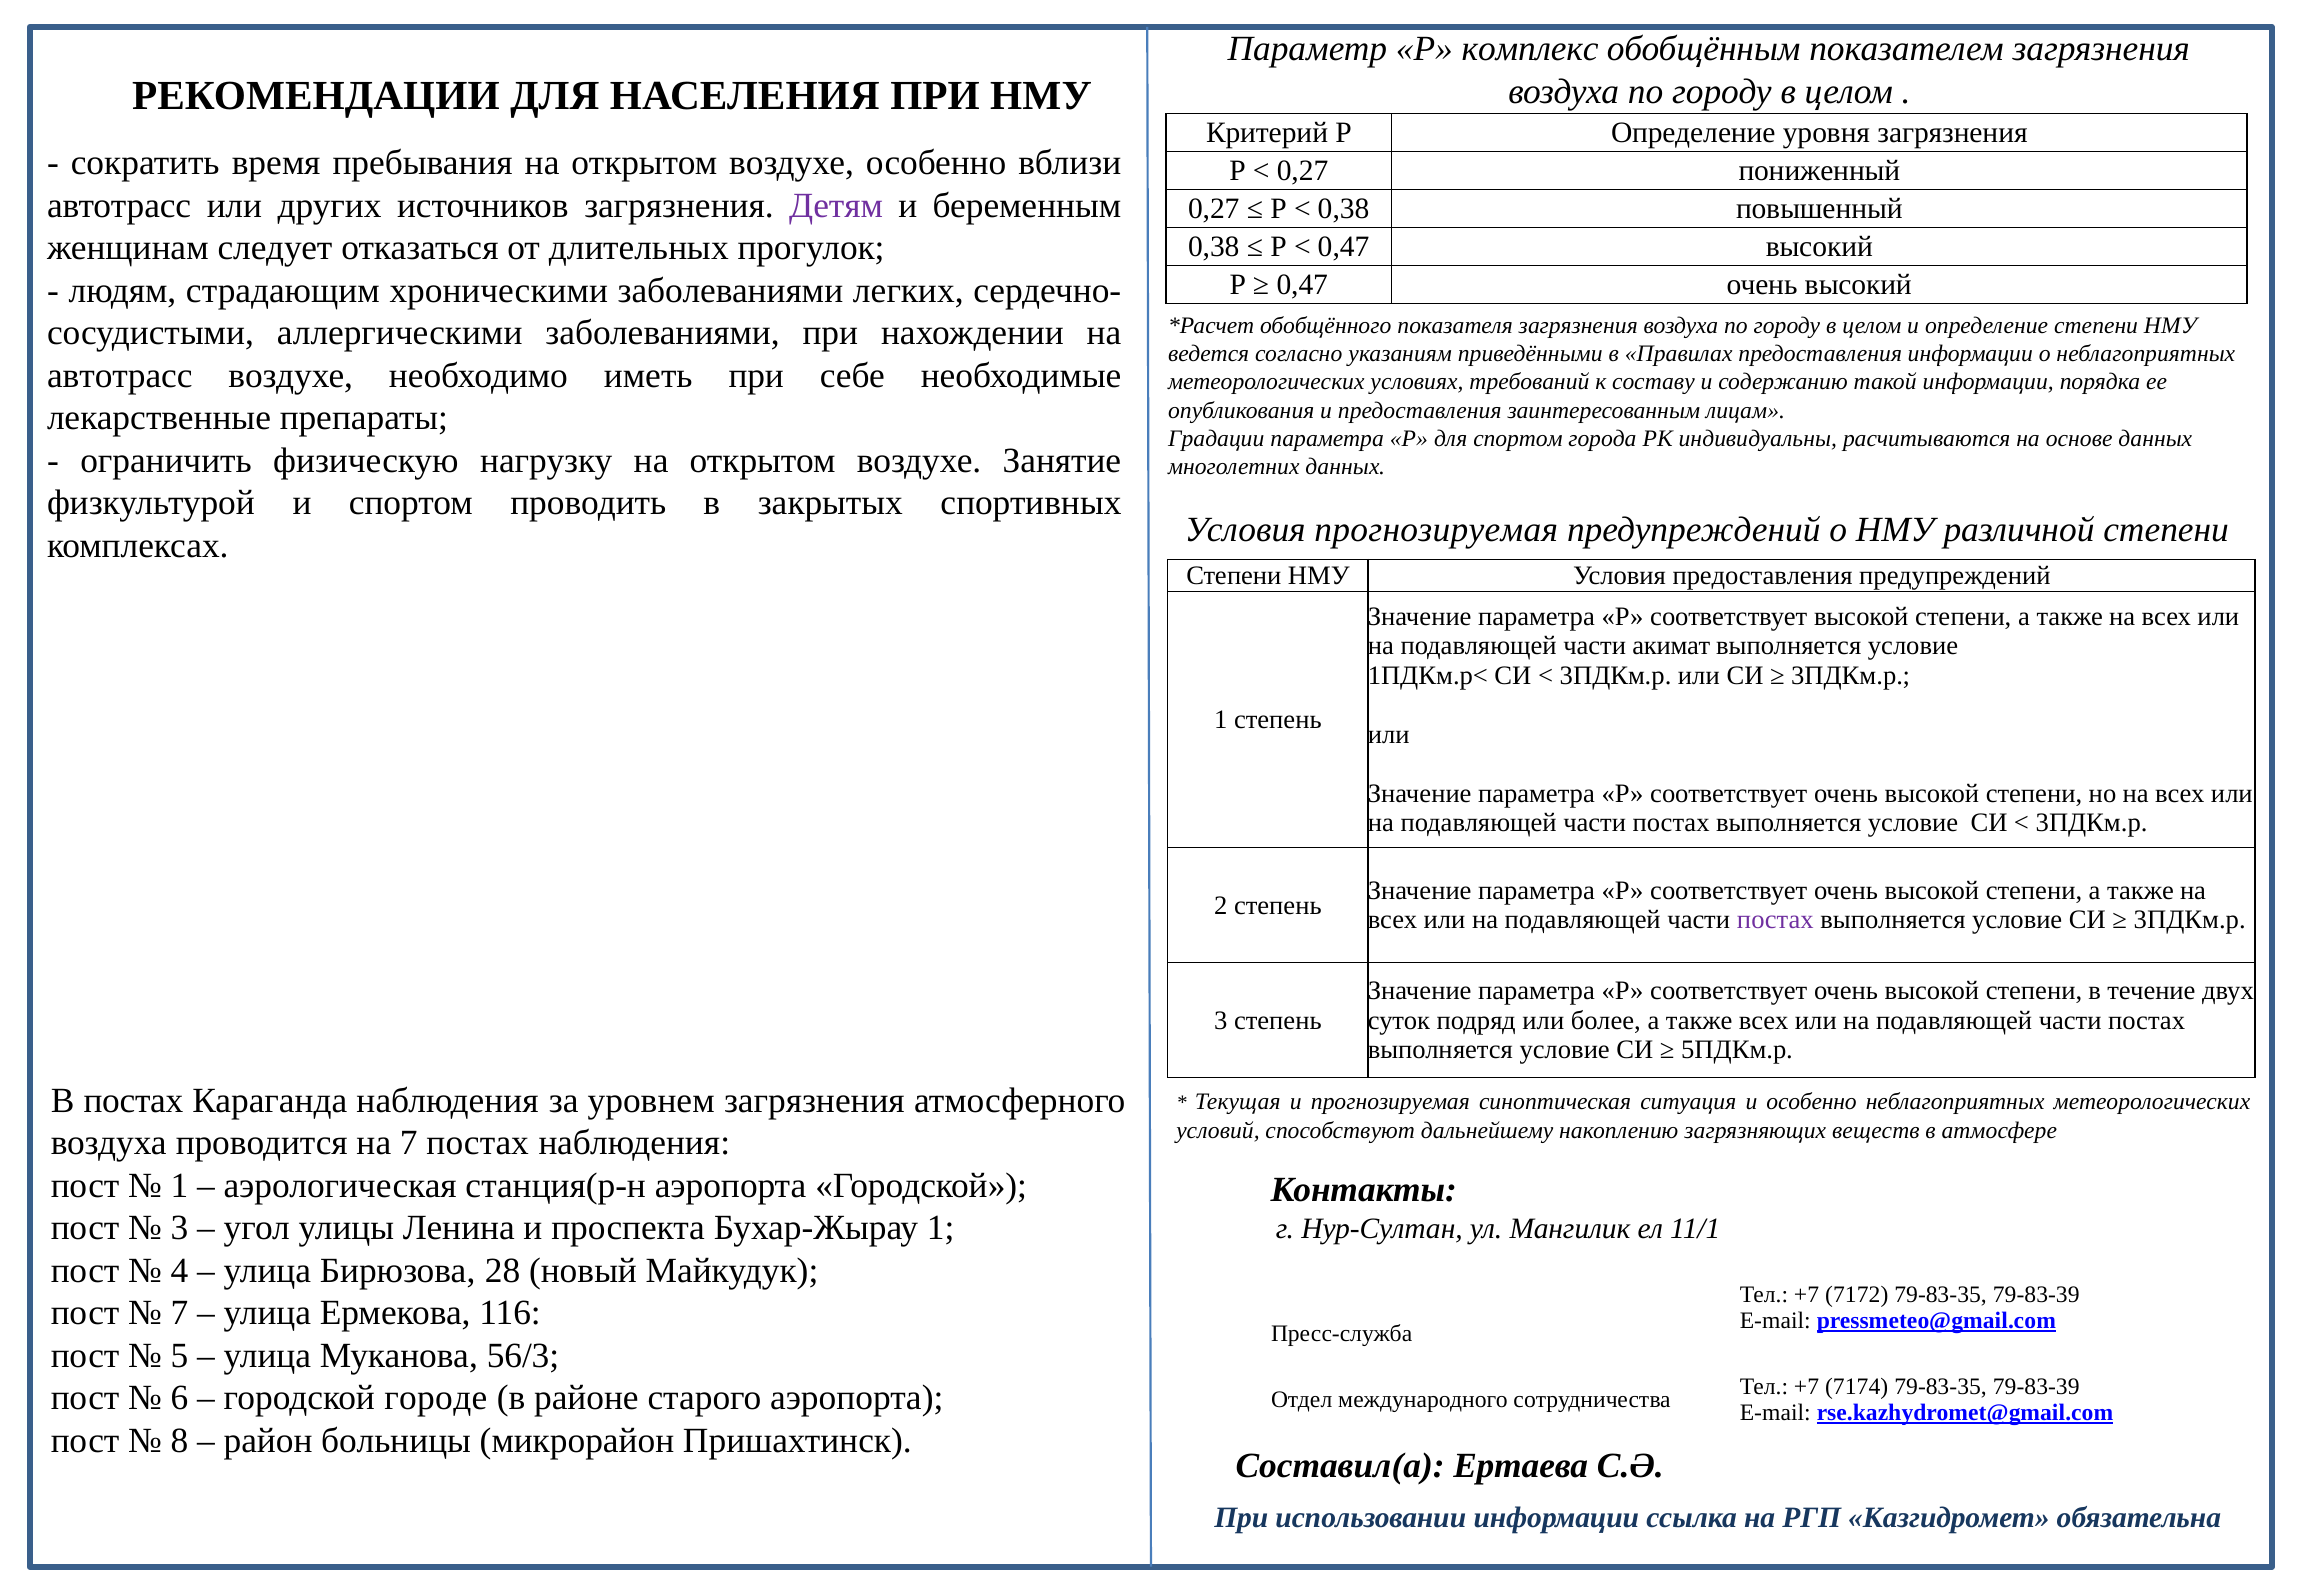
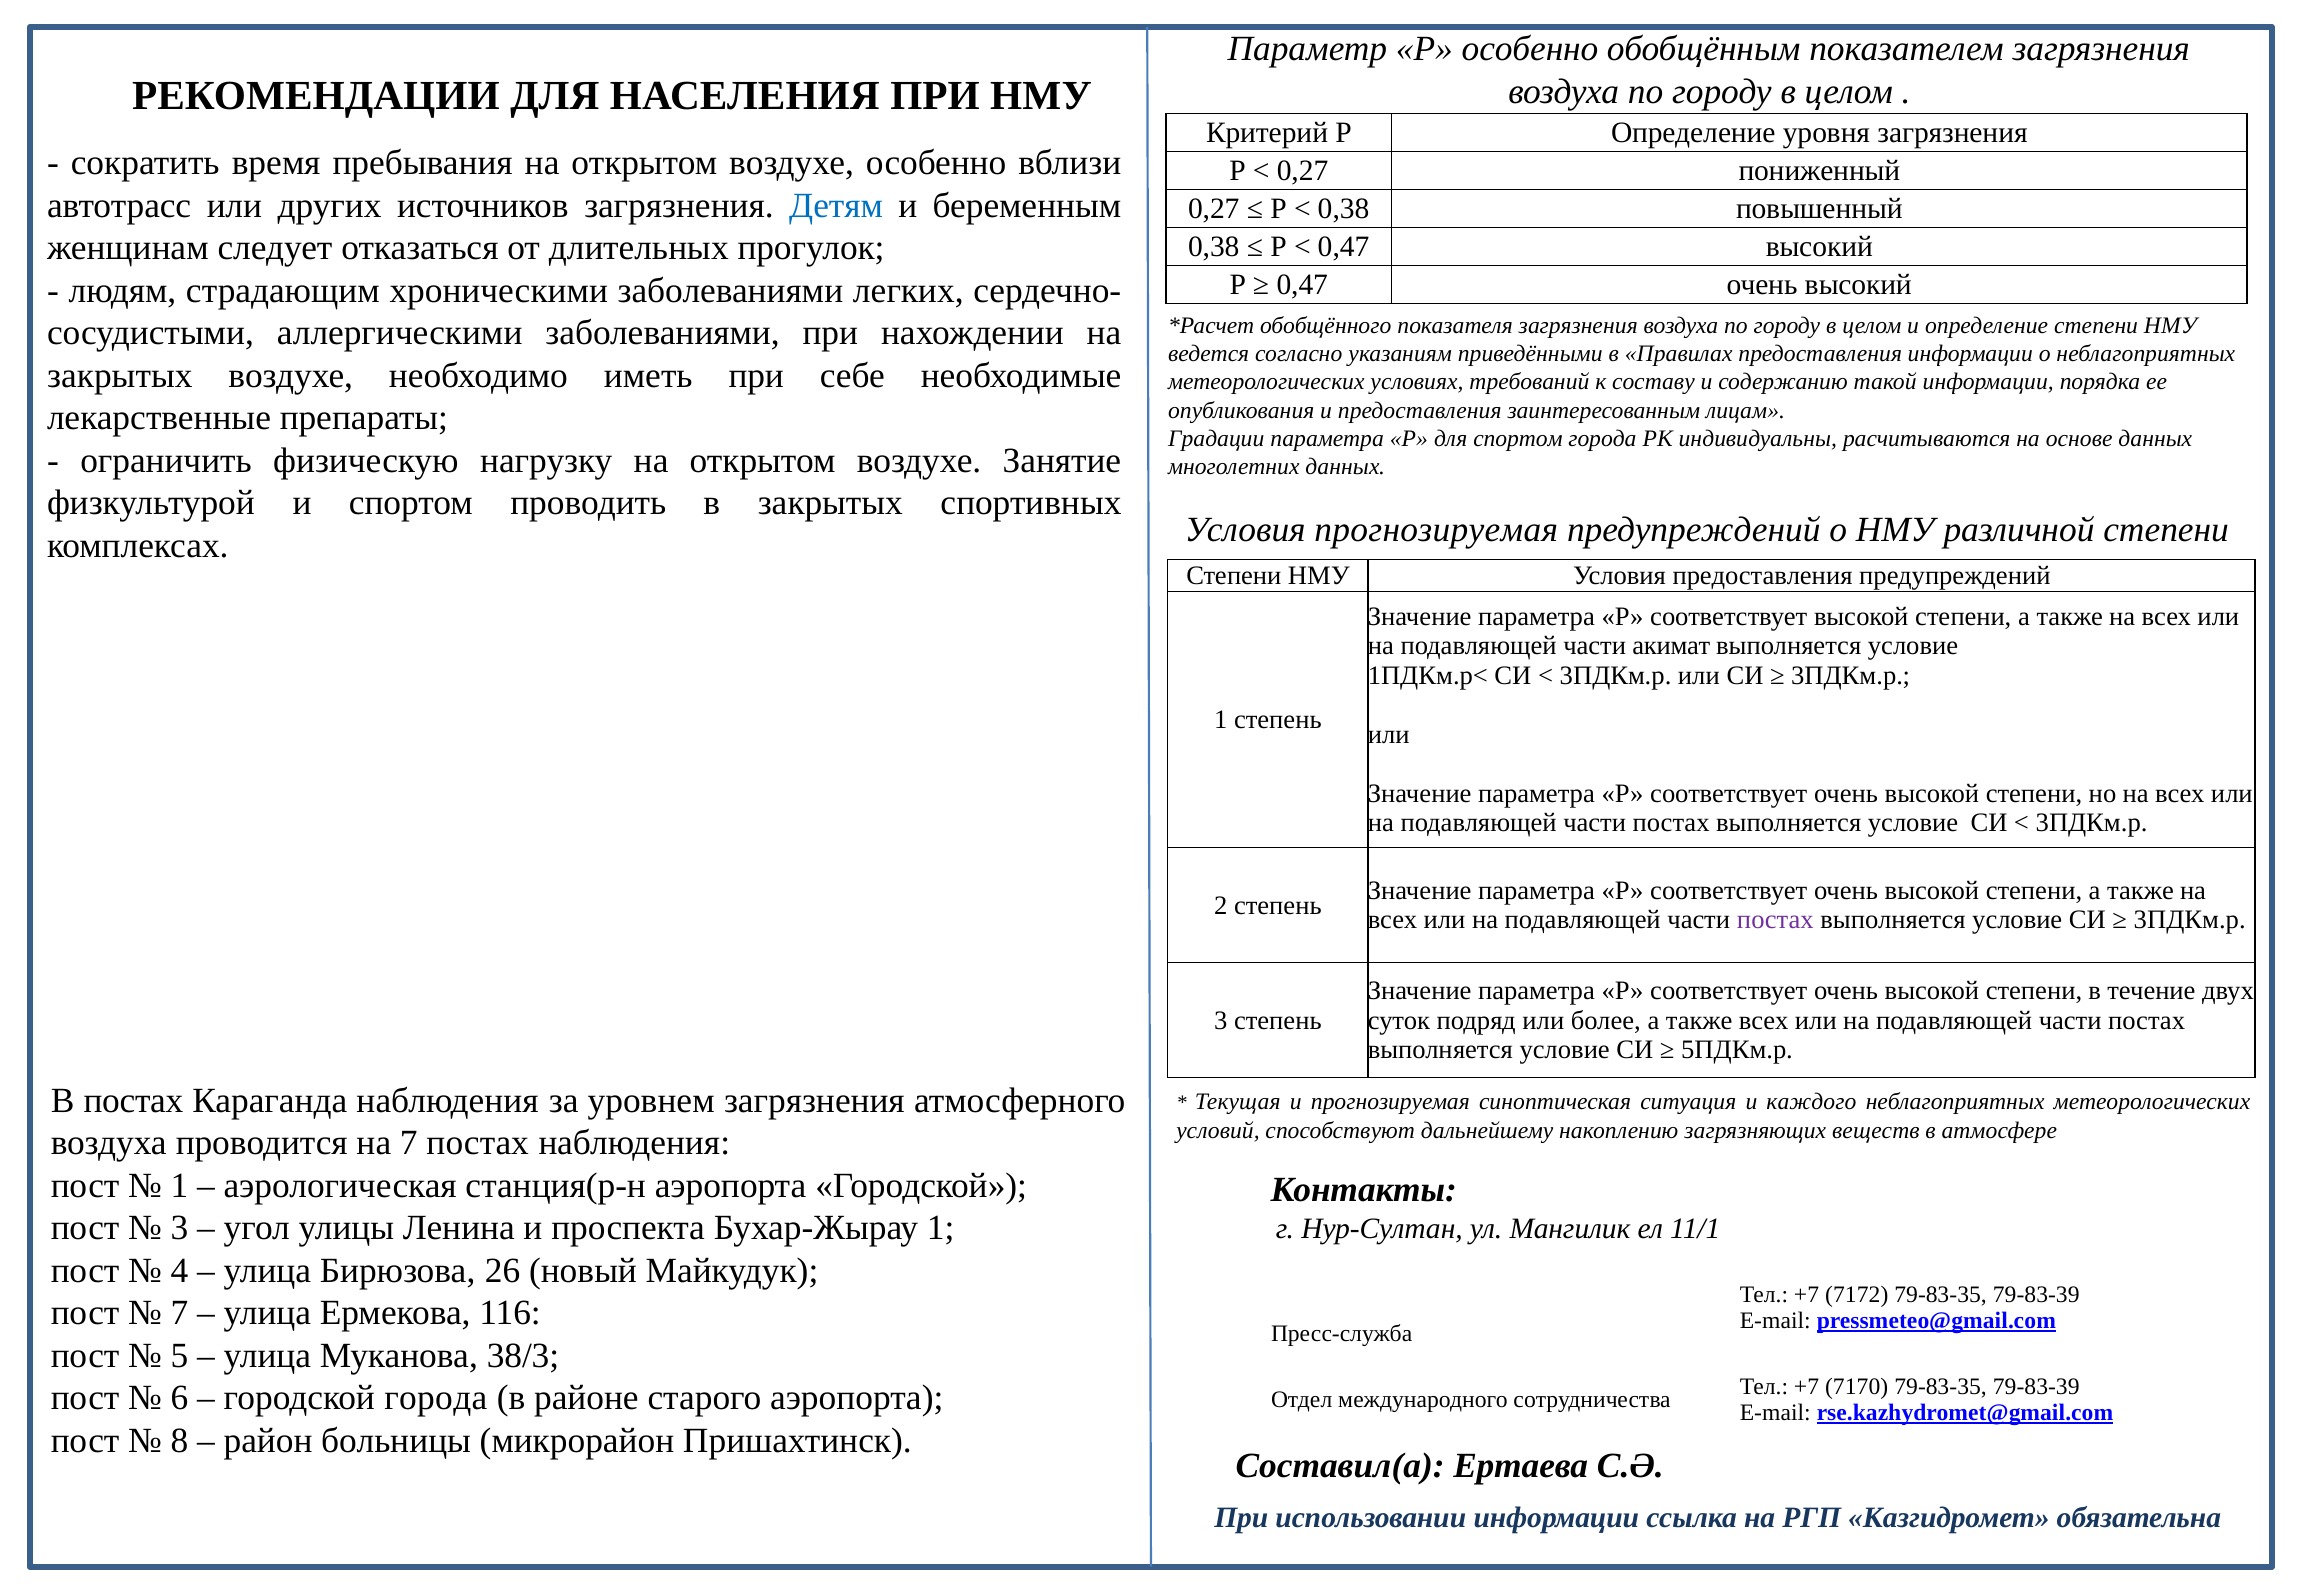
Р комплекс: комплекс -> особенно (1530, 49)
Детям colour: purple -> blue (836, 206)
автотрасс: автотрасс -> закрытых (120, 376)
и особенно: особенно -> каждого (1811, 1102)
28: 28 -> 26 (503, 1270)
56/3: 56/3 -> 38/3 (523, 1355)
7174: 7174 -> 7170 (1857, 1386)
городской городе: городе -> города (436, 1398)
